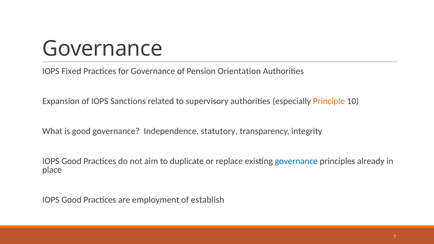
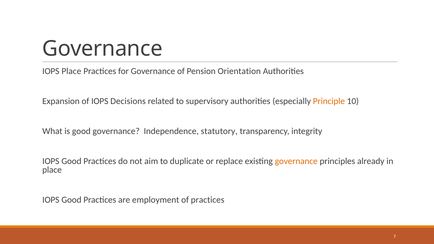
IOPS Fixed: Fixed -> Place (71, 71)
Sanctions: Sanctions -> Decisions (128, 101)
governance colour: blue -> orange (296, 161)
of establish: establish -> practices (208, 200)
